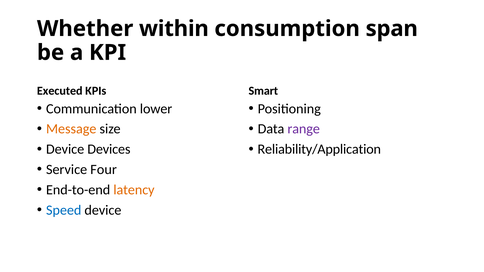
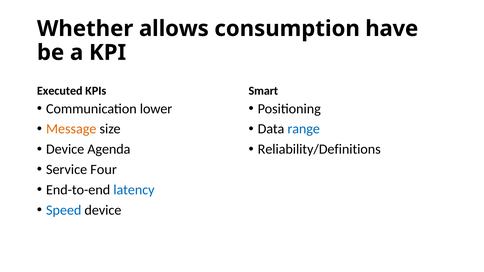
within: within -> allows (174, 29)
span: span -> have (392, 29)
range colour: purple -> blue (304, 129)
Devices: Devices -> Agenda (109, 149)
Reliability/Application: Reliability/Application -> Reliability/Definitions (319, 149)
latency colour: orange -> blue (134, 190)
